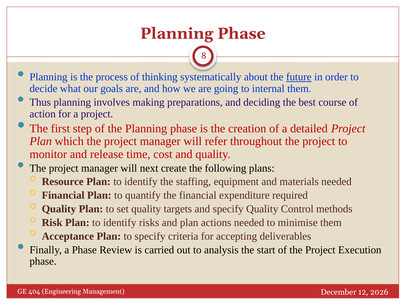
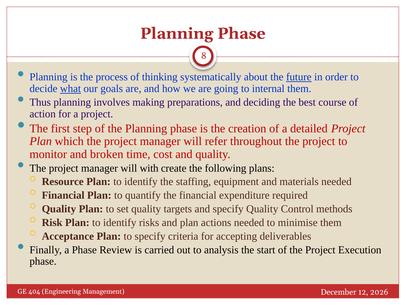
what underline: none -> present (70, 89)
release: release -> broken (107, 154)
next: next -> with (149, 168)
